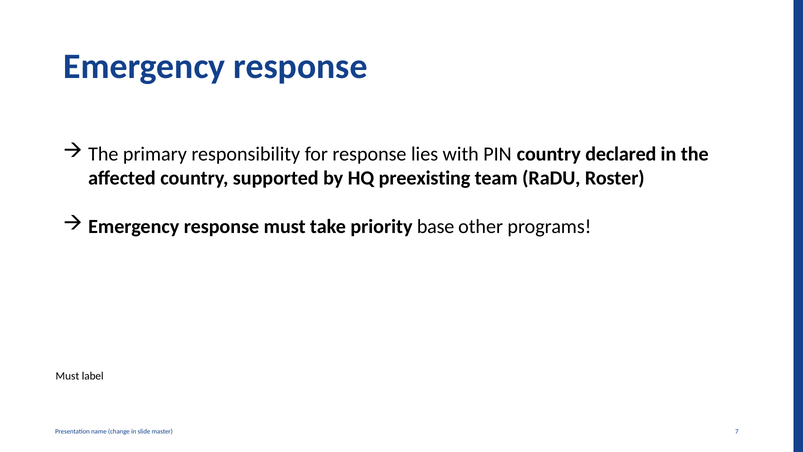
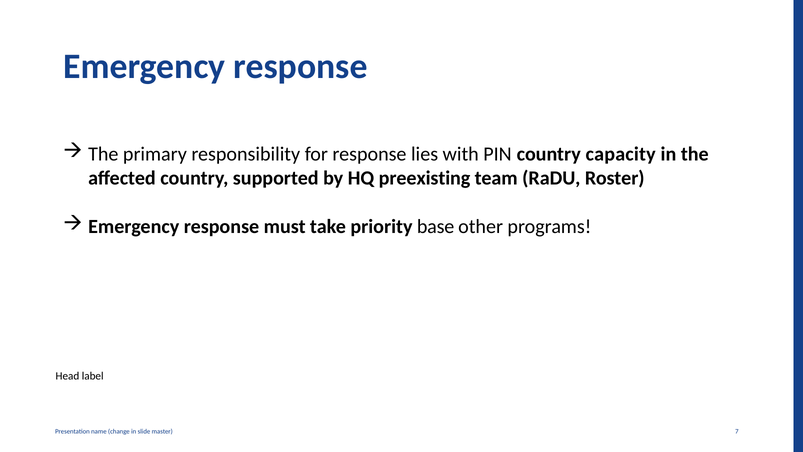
declared: declared -> capacity (621, 154)
Must: Must -> Head (67, 376)
